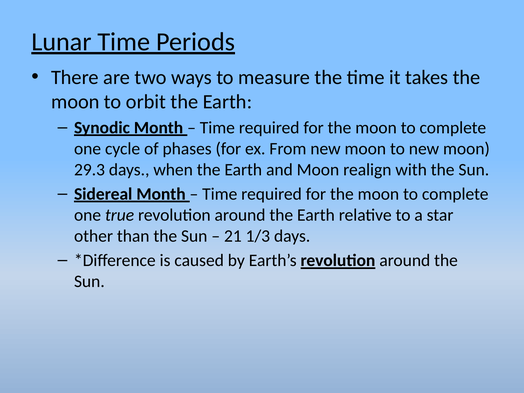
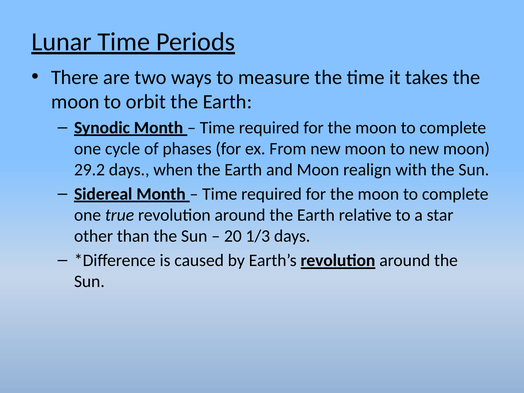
29.3: 29.3 -> 29.2 (89, 170)
21: 21 -> 20 (233, 236)
